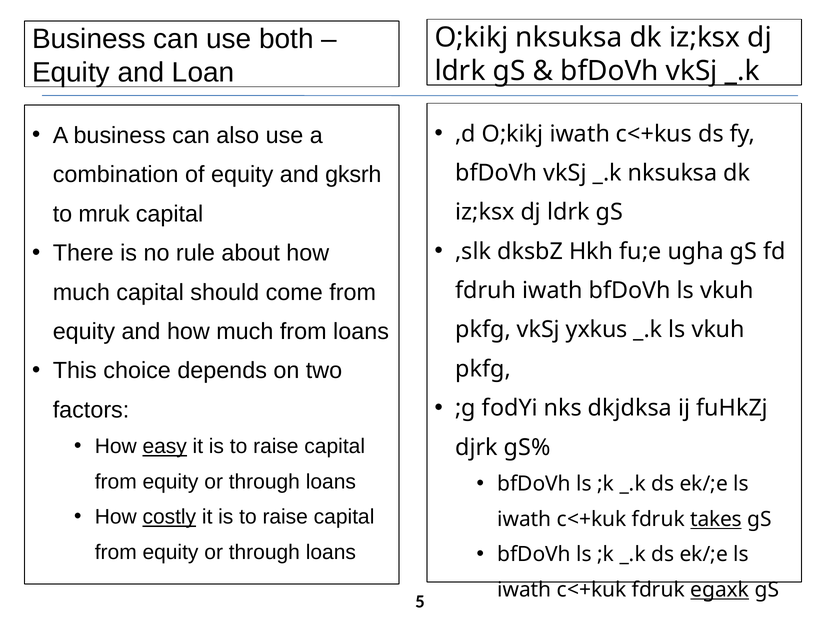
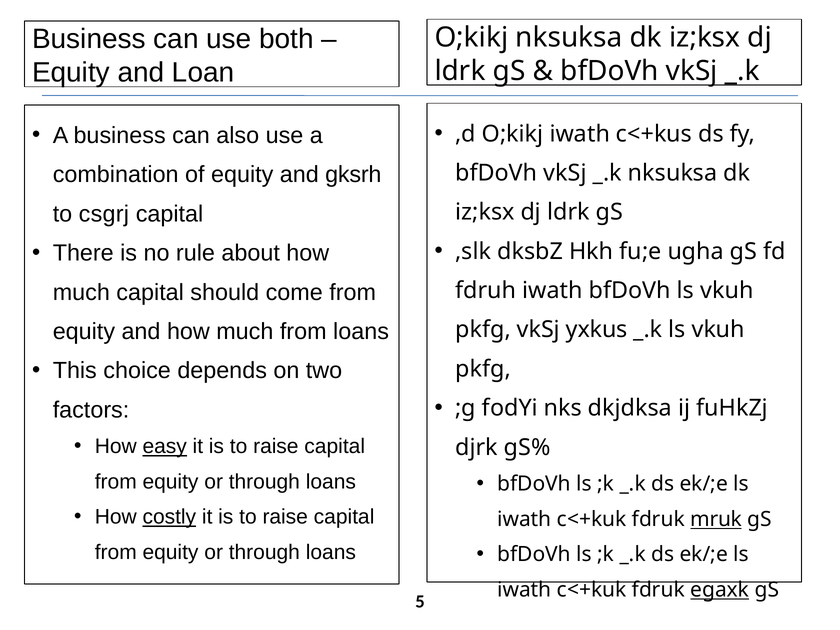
mruk: mruk -> csgrj (104, 214)
takes: takes -> mruk (716, 519)
